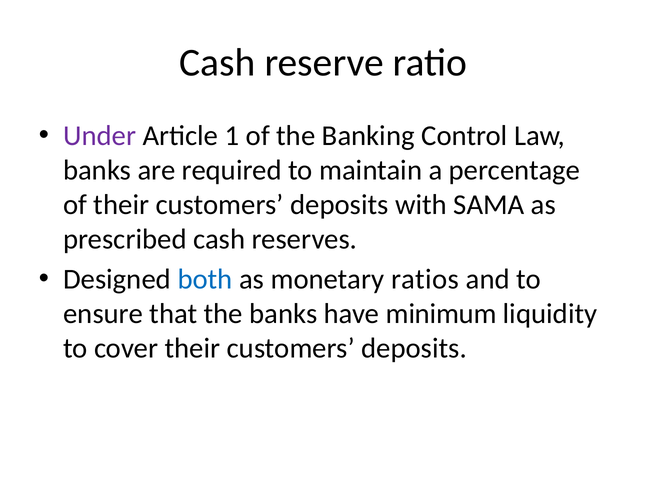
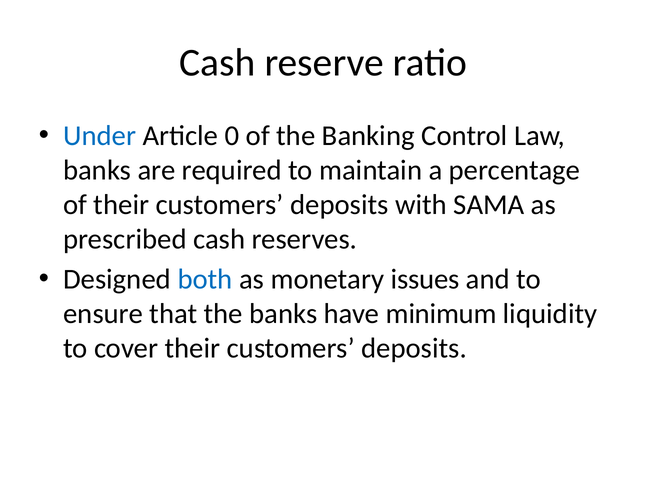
Under colour: purple -> blue (100, 136)
1: 1 -> 0 (232, 136)
ratios: ratios -> issues (425, 280)
